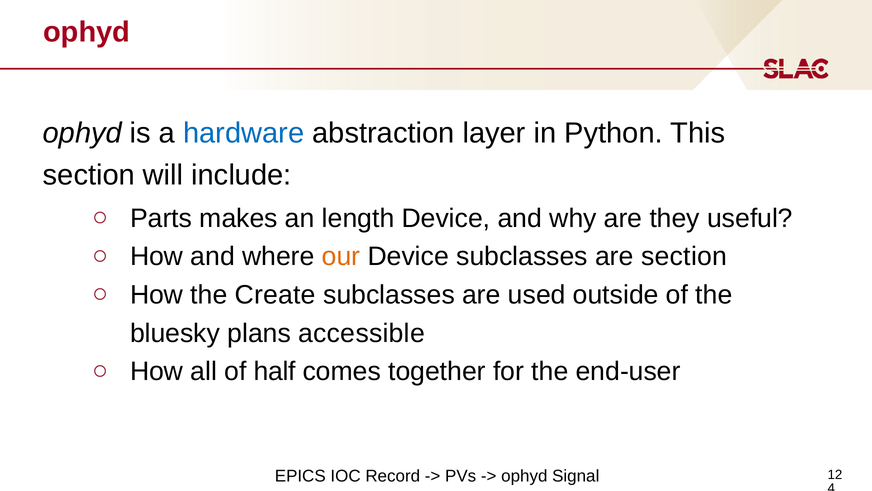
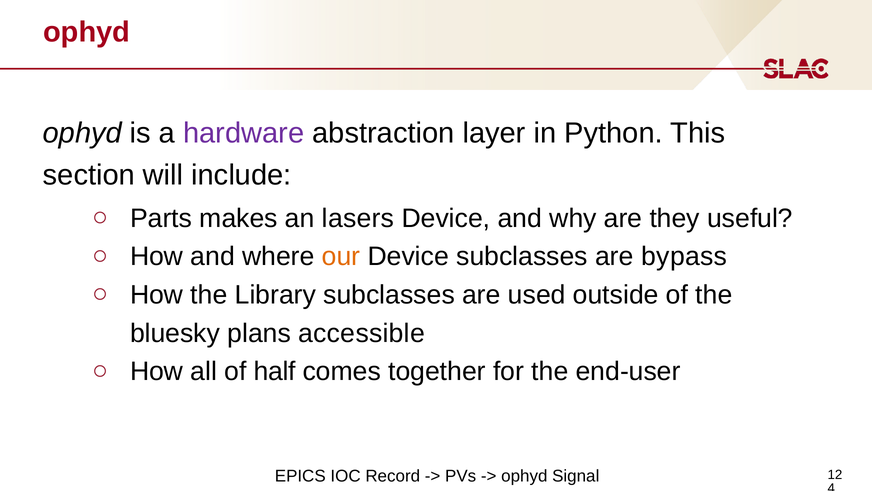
hardware colour: blue -> purple (244, 133)
length: length -> lasers (358, 218)
are section: section -> bypass (684, 256)
Create: Create -> Library (275, 295)
